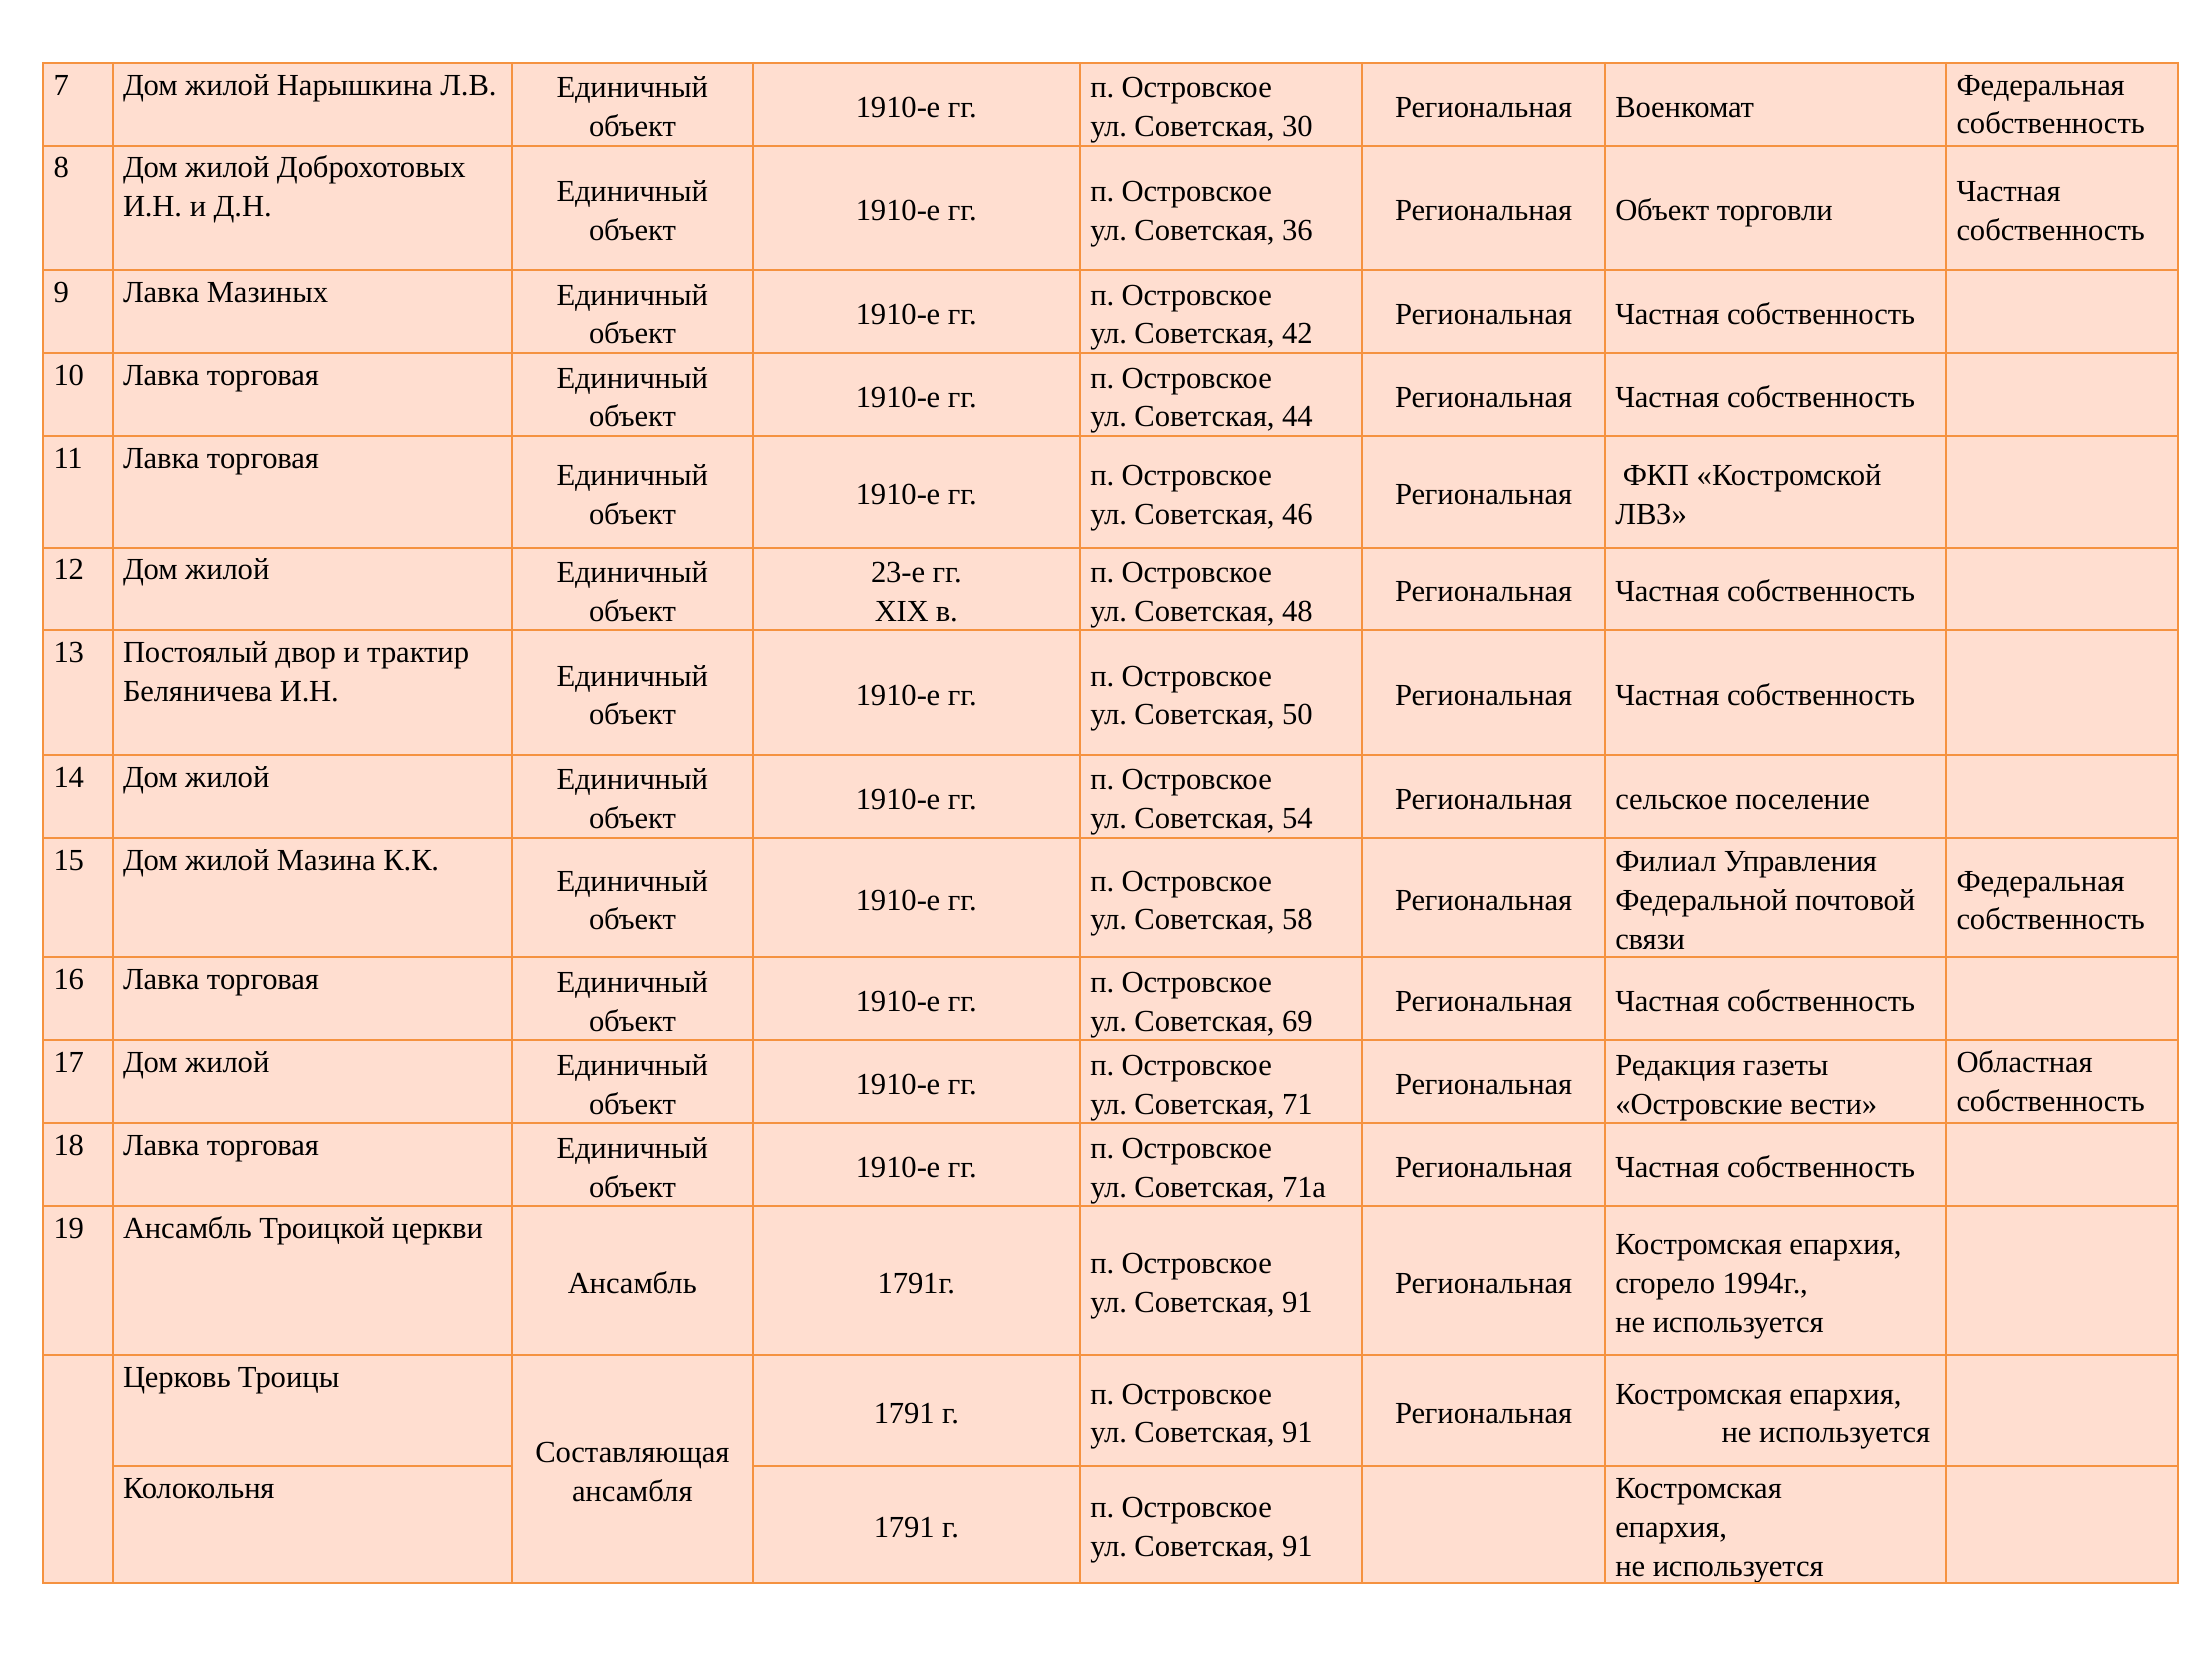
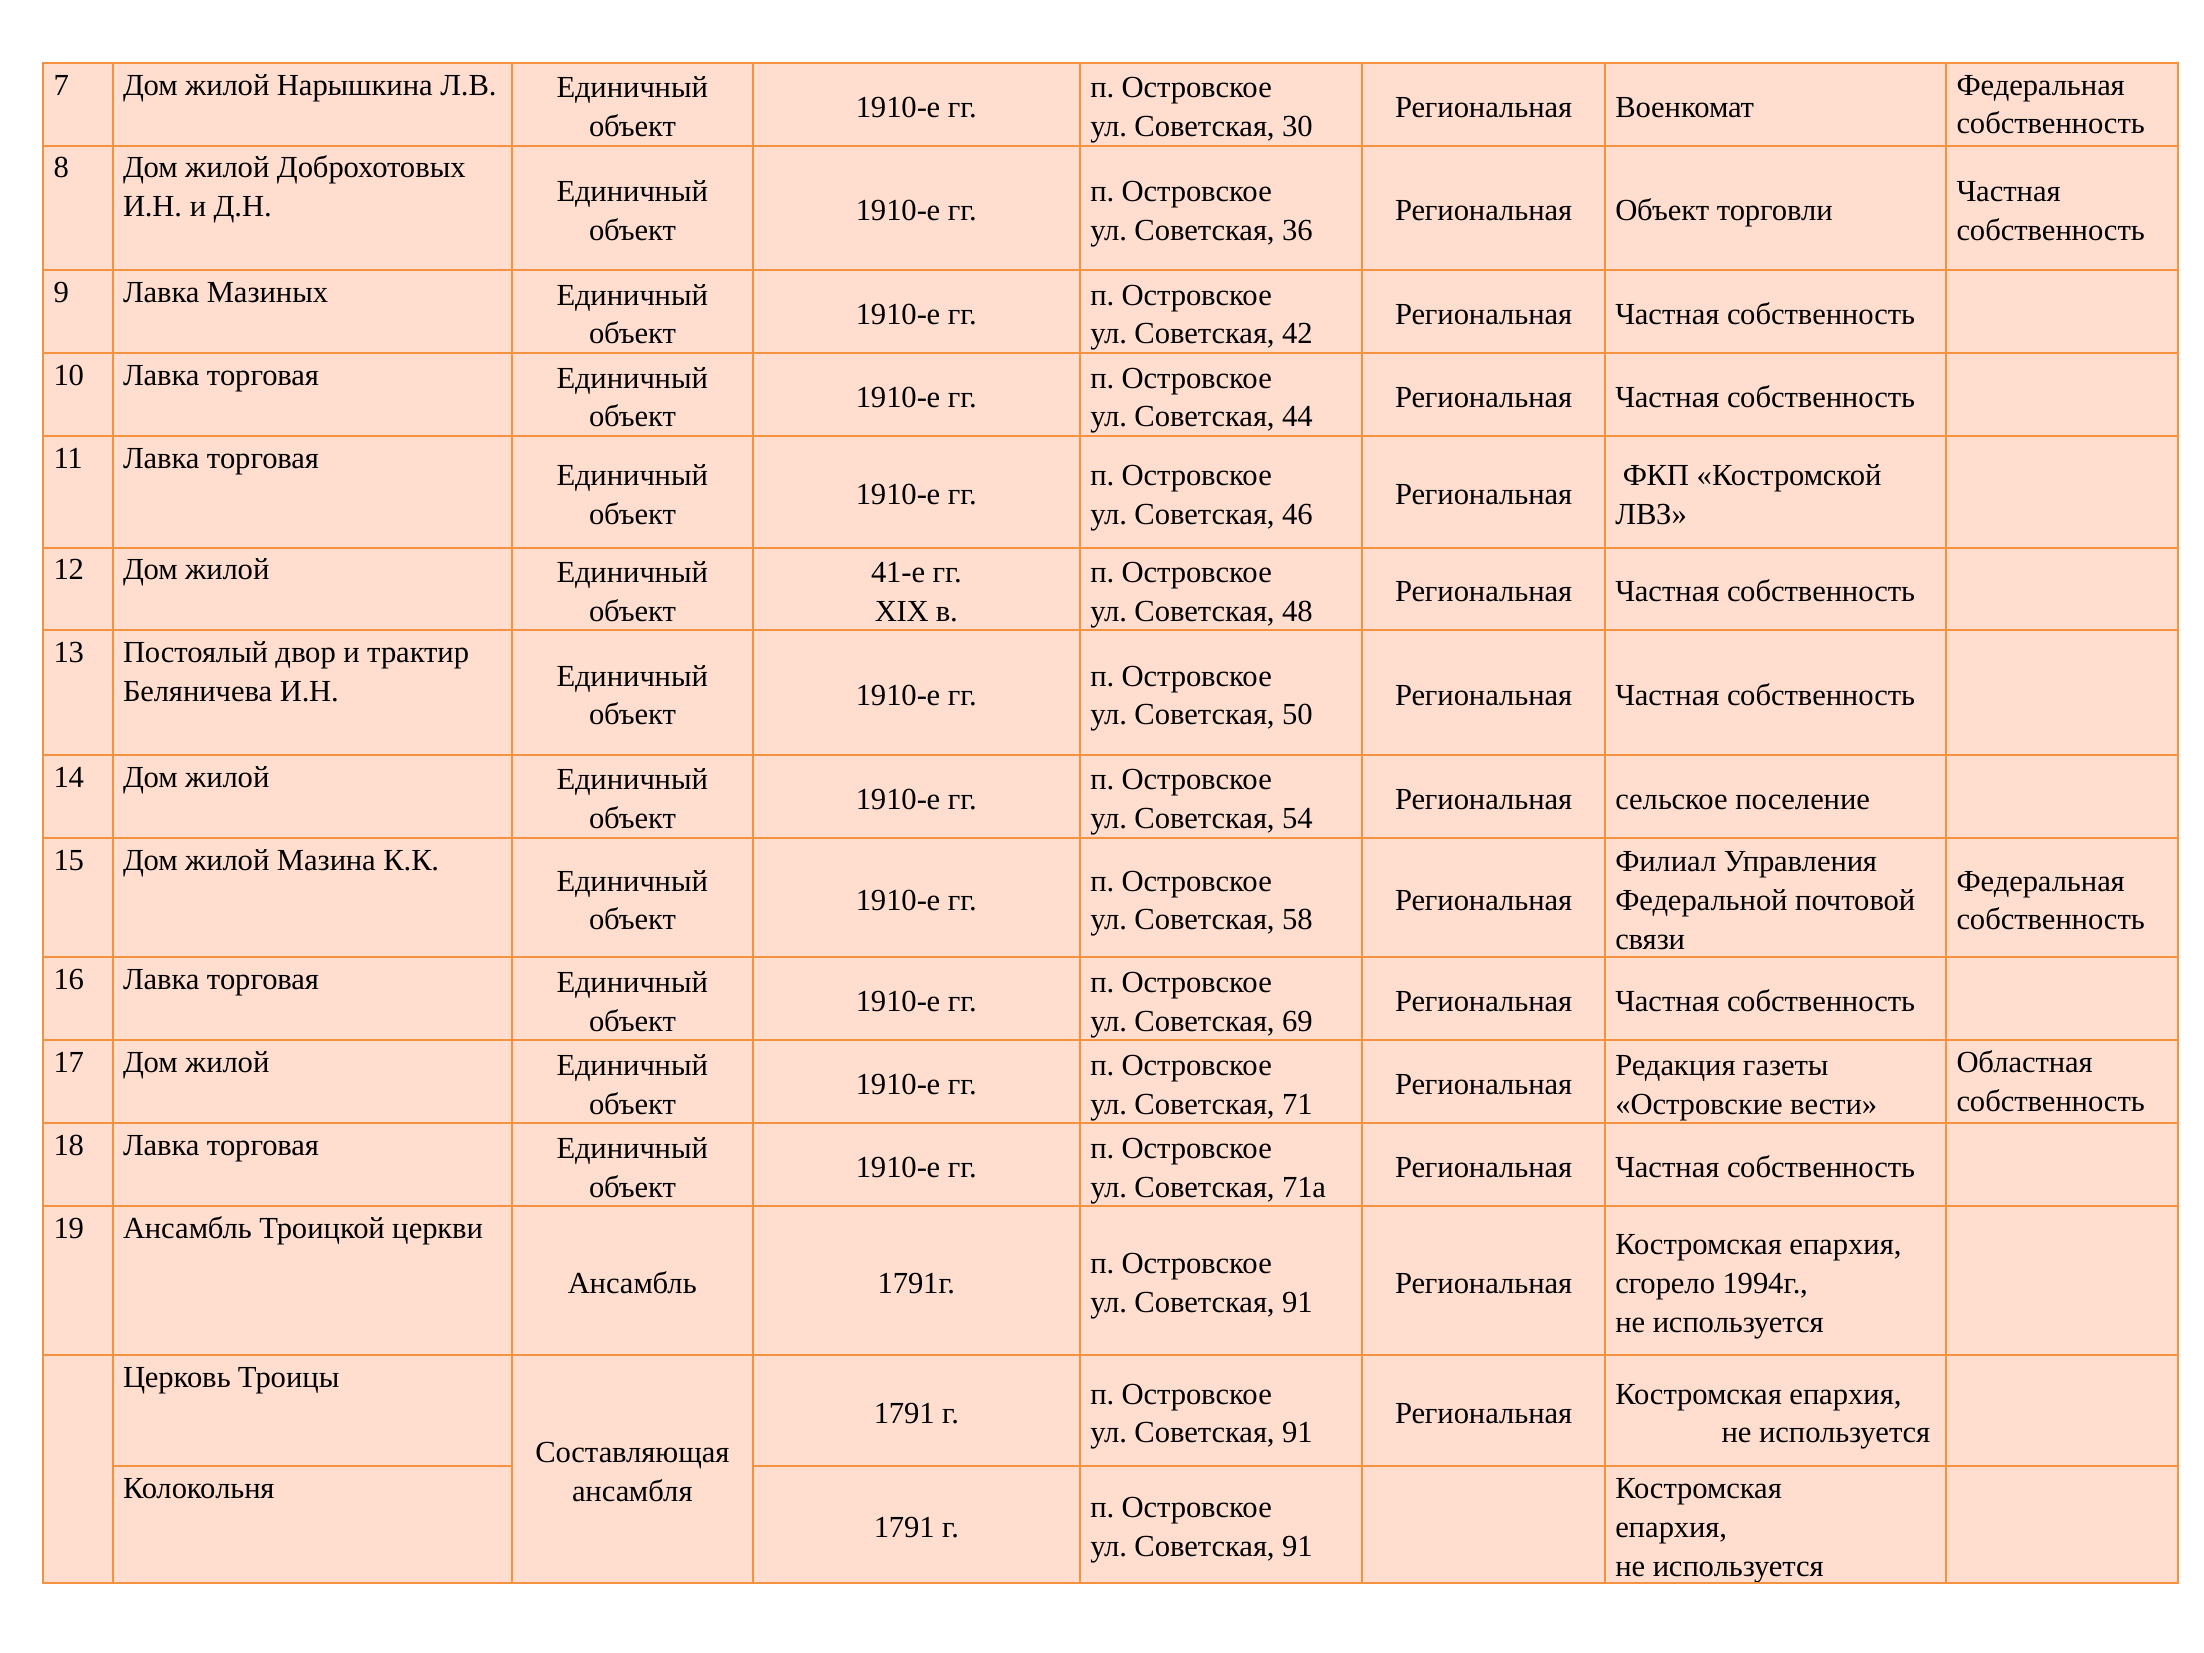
23-е: 23-е -> 41-е (898, 572)
